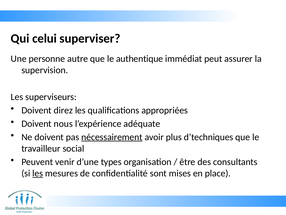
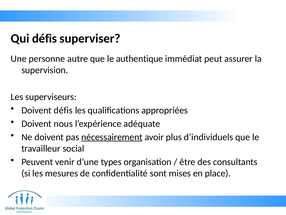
Qui celui: celui -> défis (45, 38)
Doivent direz: direz -> défis (63, 110)
d’techniques: d’techniques -> d’individuels (209, 137)
les underline: present -> none (38, 173)
